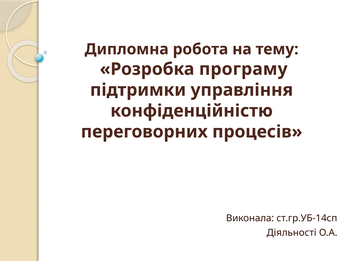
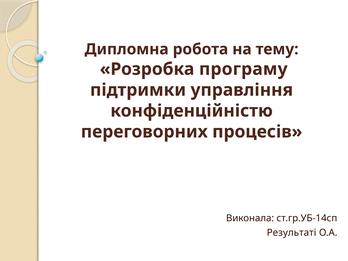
Діяльності: Діяльності -> Результаті (292, 233)
